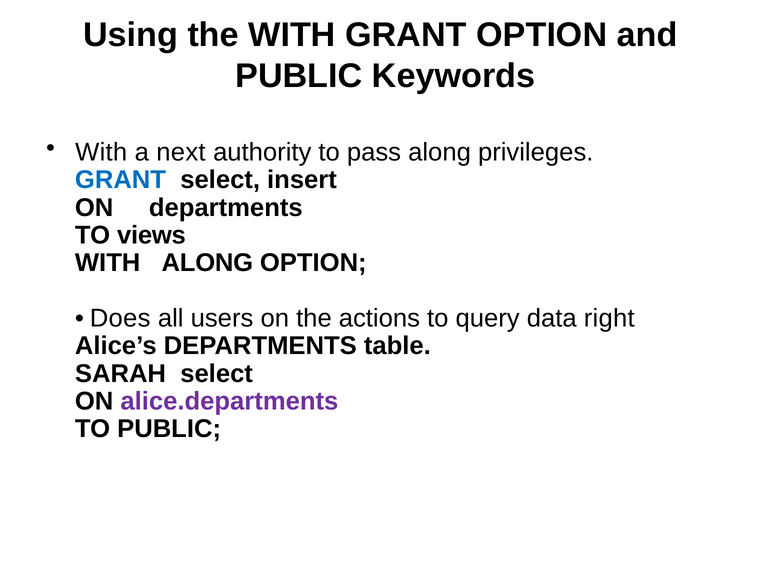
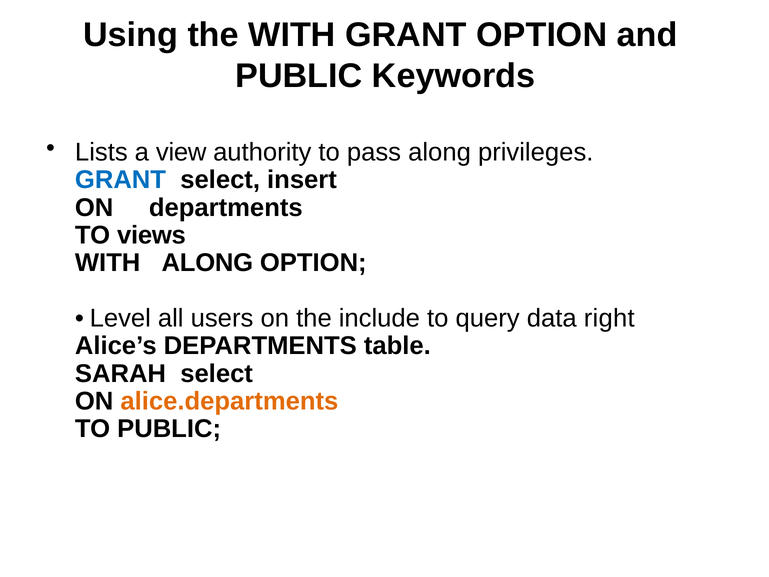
With: With -> Lists (101, 152)
next: next -> view (181, 152)
Does: Does -> Level (120, 318)
actions: actions -> include (379, 318)
alice.departments colour: purple -> orange (229, 401)
